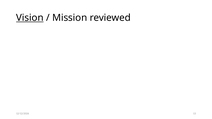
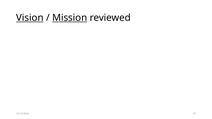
Mission underline: none -> present (70, 18)
